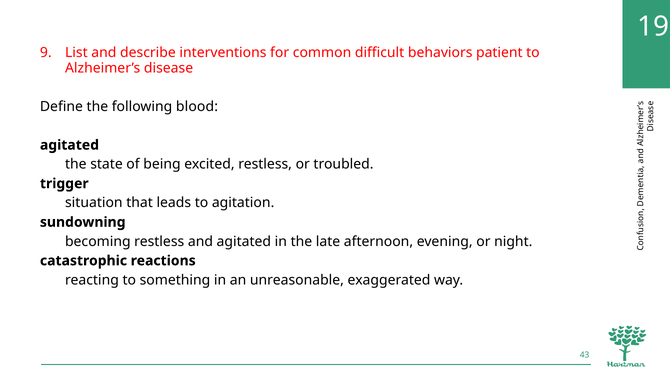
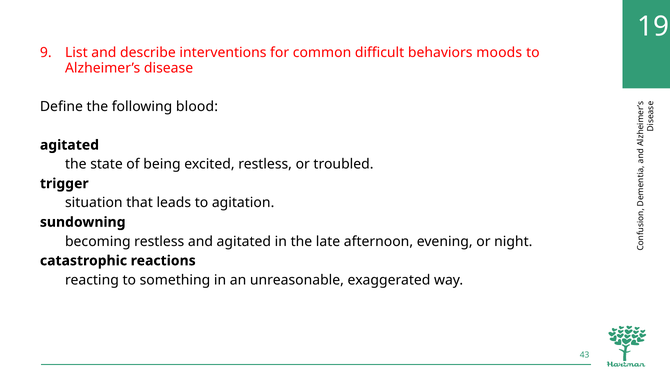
patient: patient -> moods (499, 53)
